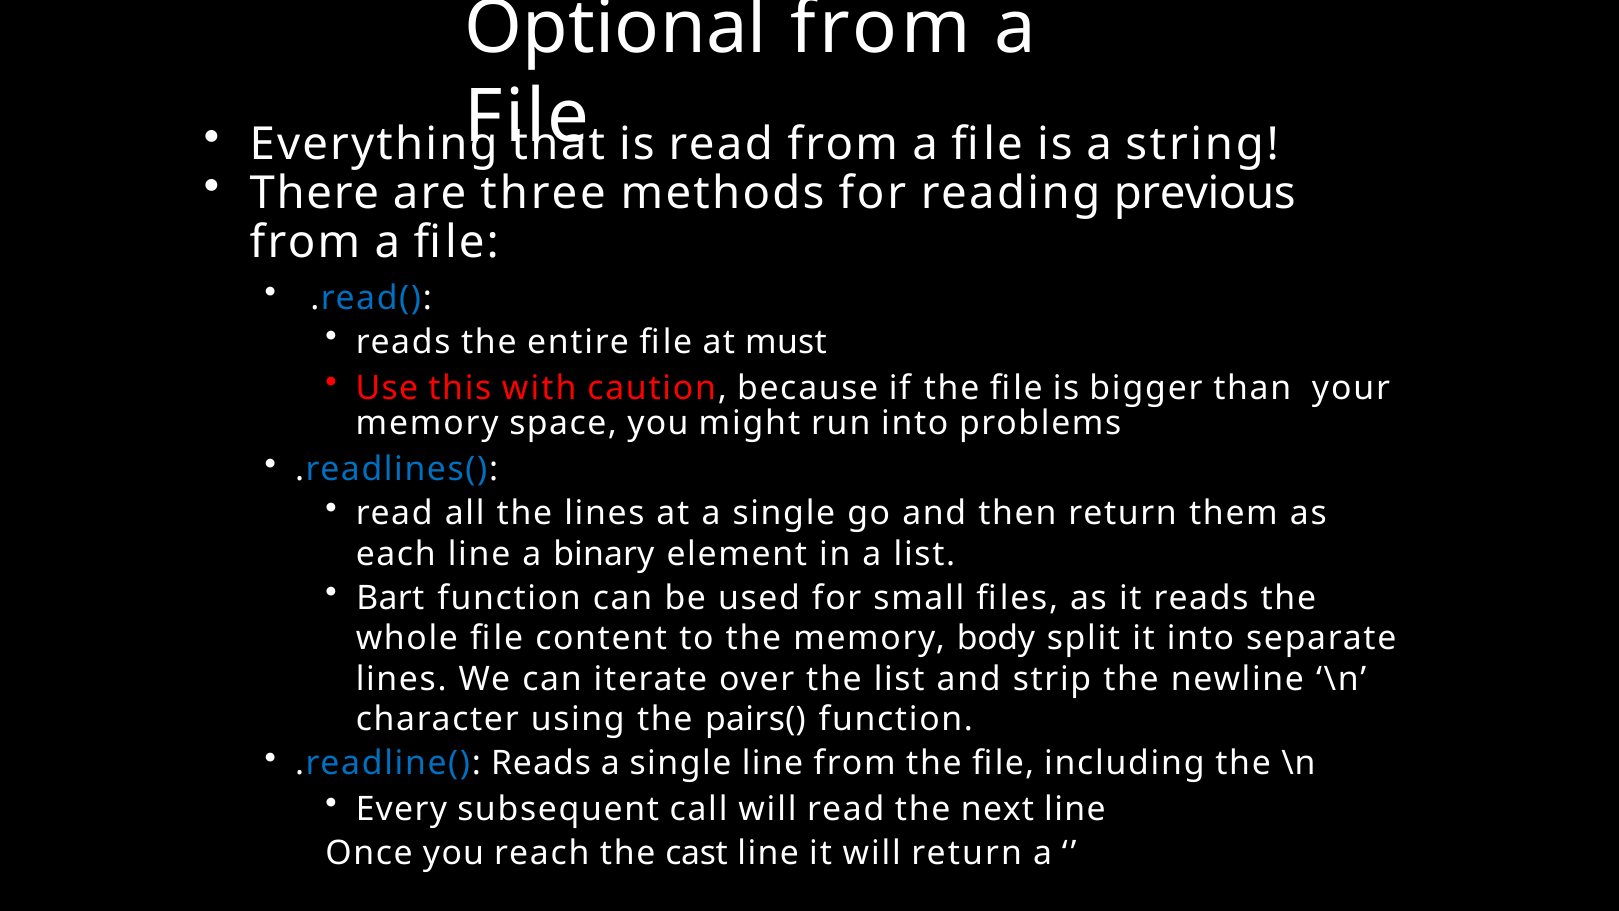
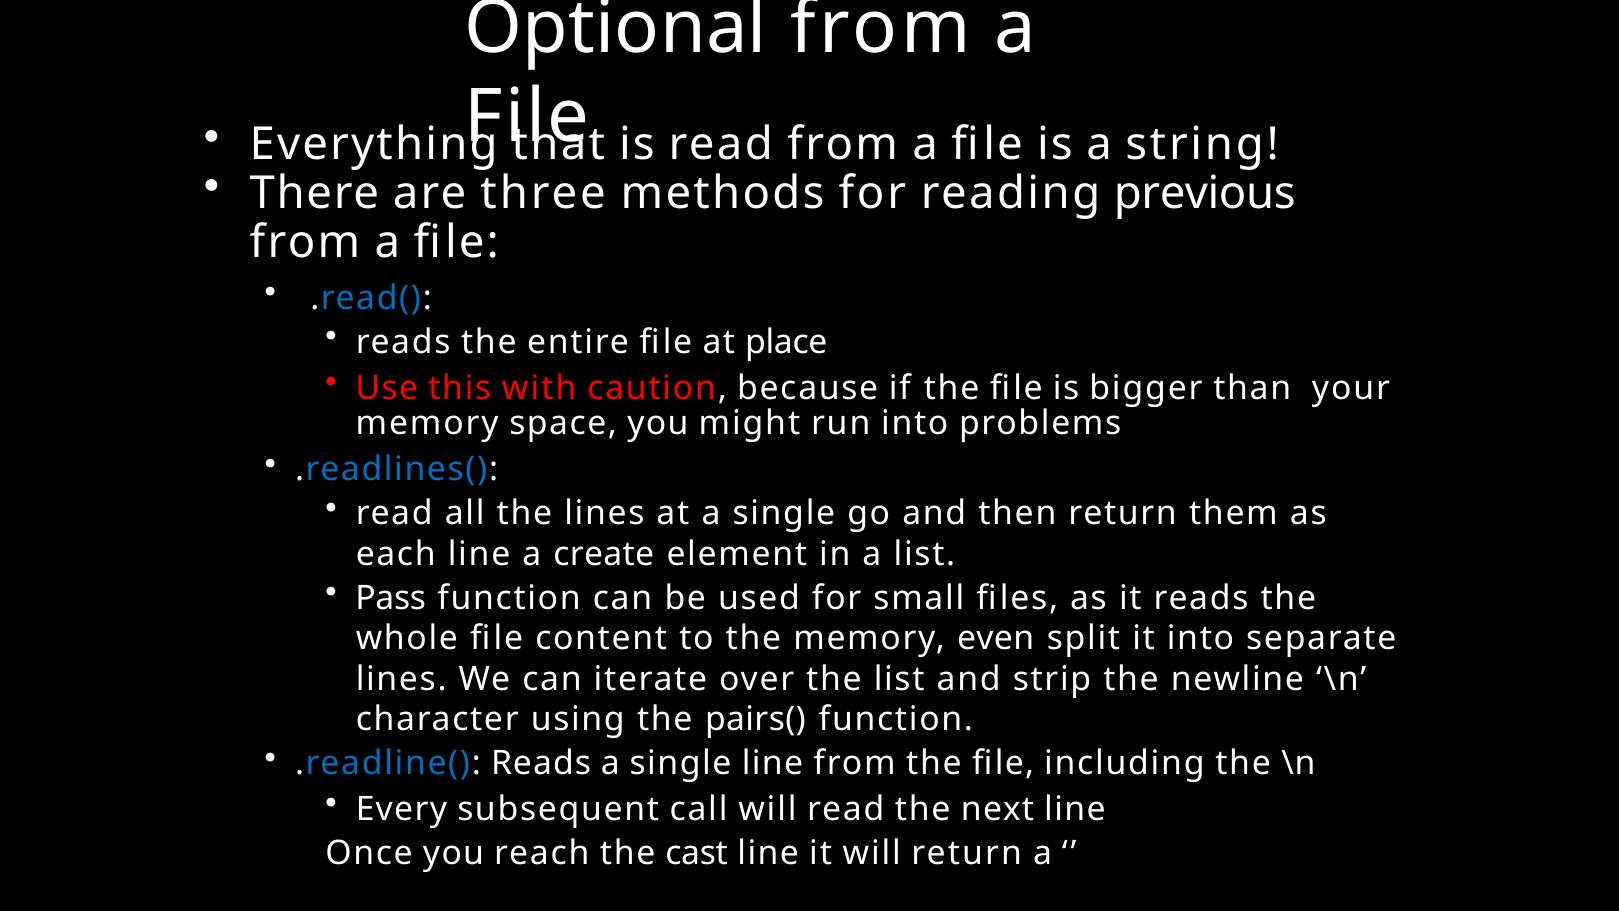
must: must -> place (786, 342)
binary: binary -> create (604, 554)
Bart: Bart -> Pass (391, 598)
body: body -> even (996, 638)
